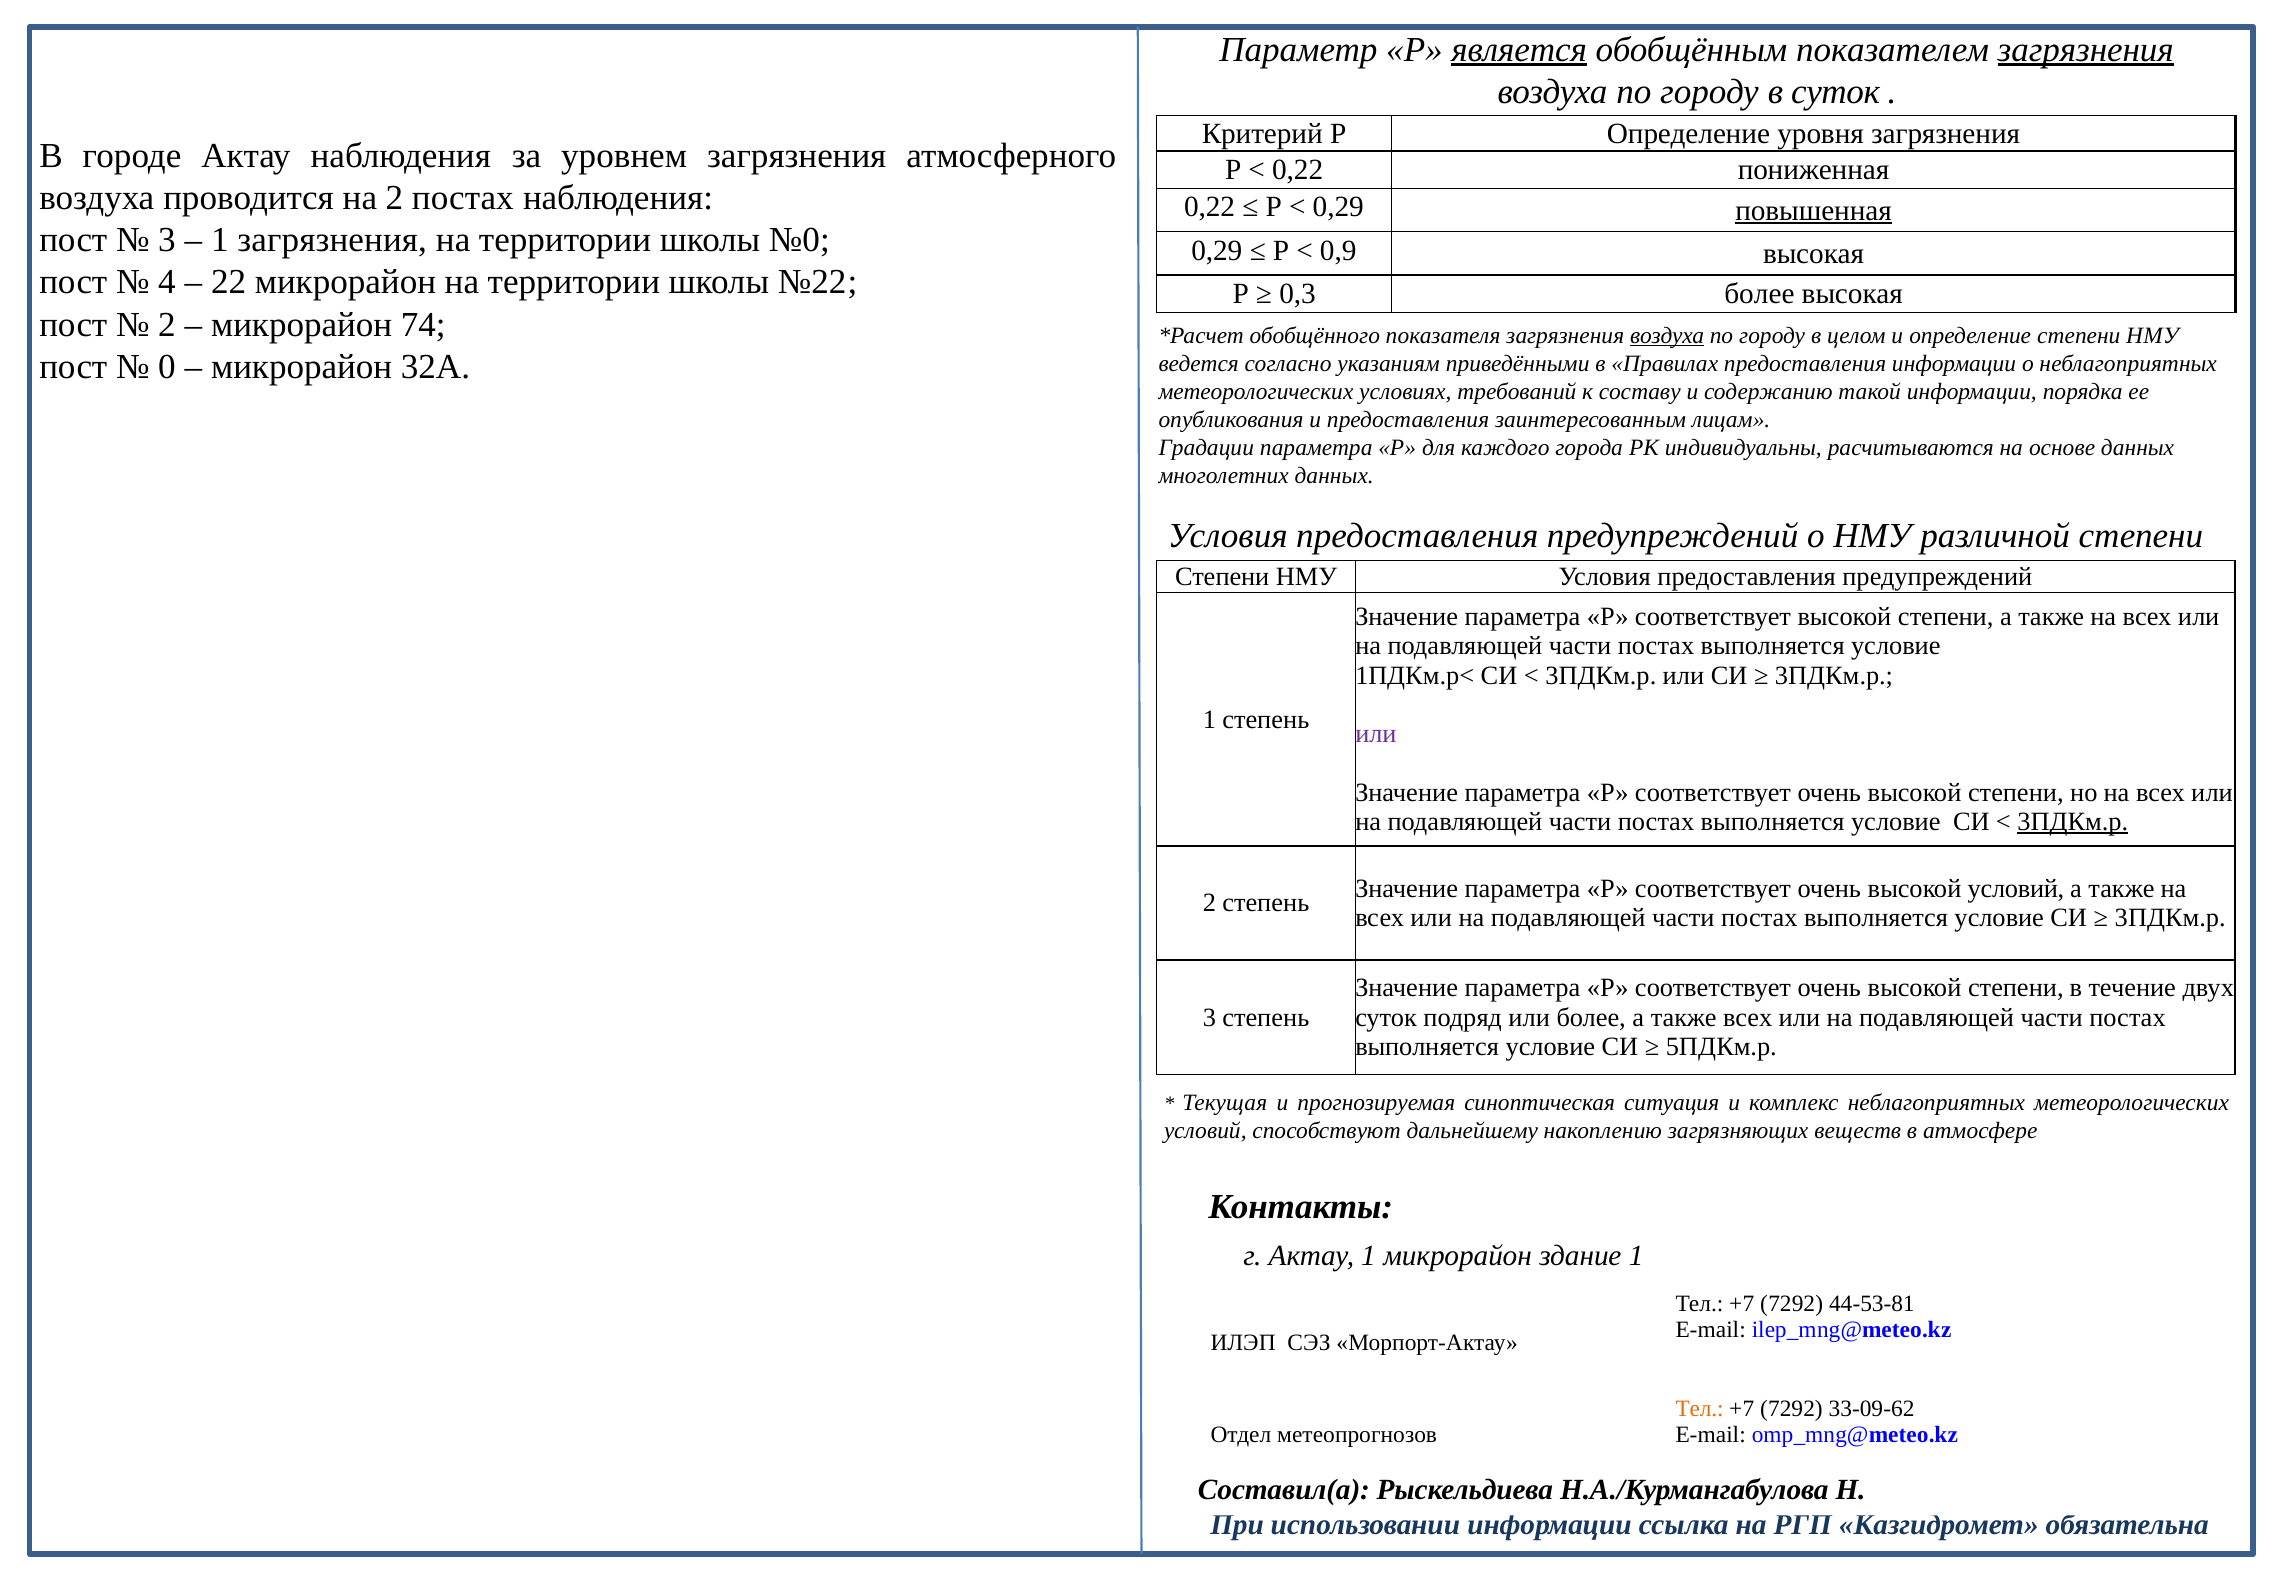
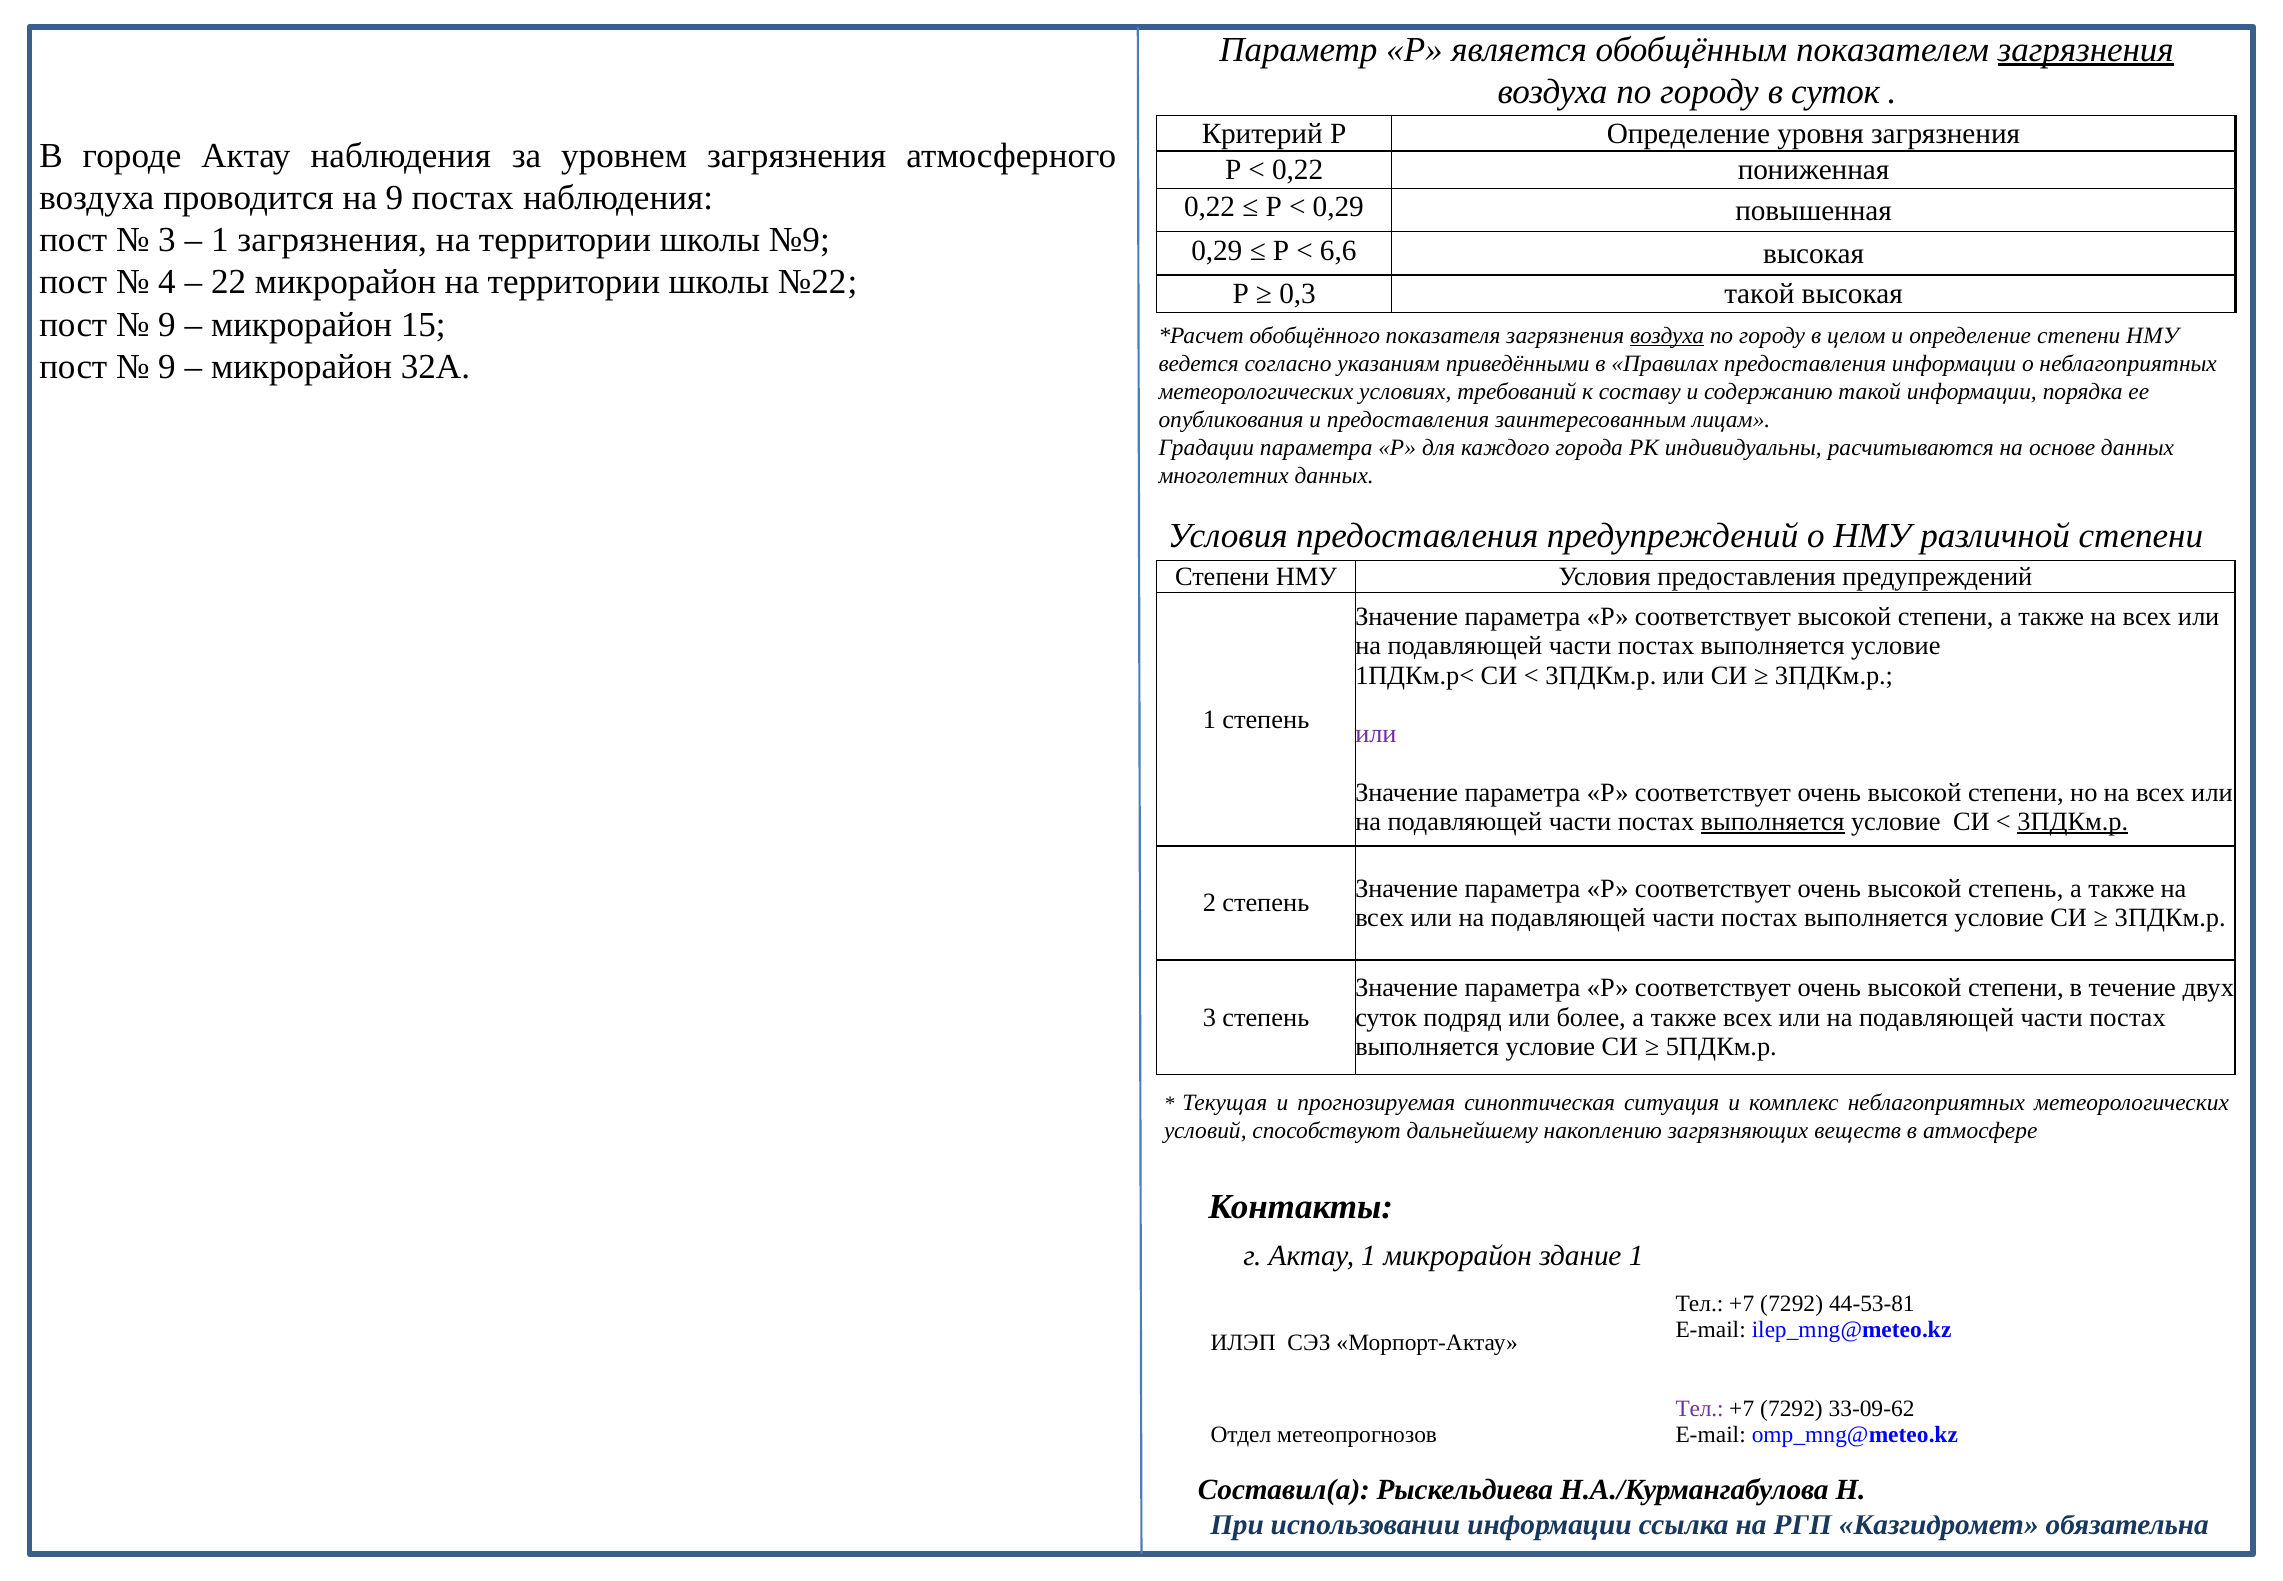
является underline: present -> none (1519, 49)
на 2: 2 -> 9 (394, 198)
повышенная underline: present -> none (1814, 210)
№0: №0 -> №9 (799, 240)
0,9: 0,9 -> 6,6 (1338, 250)
0,3 более: более -> такой (1759, 294)
2: 2 -> 9 (167, 324)
74: 74 -> 15 (423, 324)
0: 0 -> 9 (167, 367)
выполняется underline: none -> present (1773, 821)
высокой условий: условий -> степень (2016, 888)
Тел colour: orange -> purple (1700, 1409)
